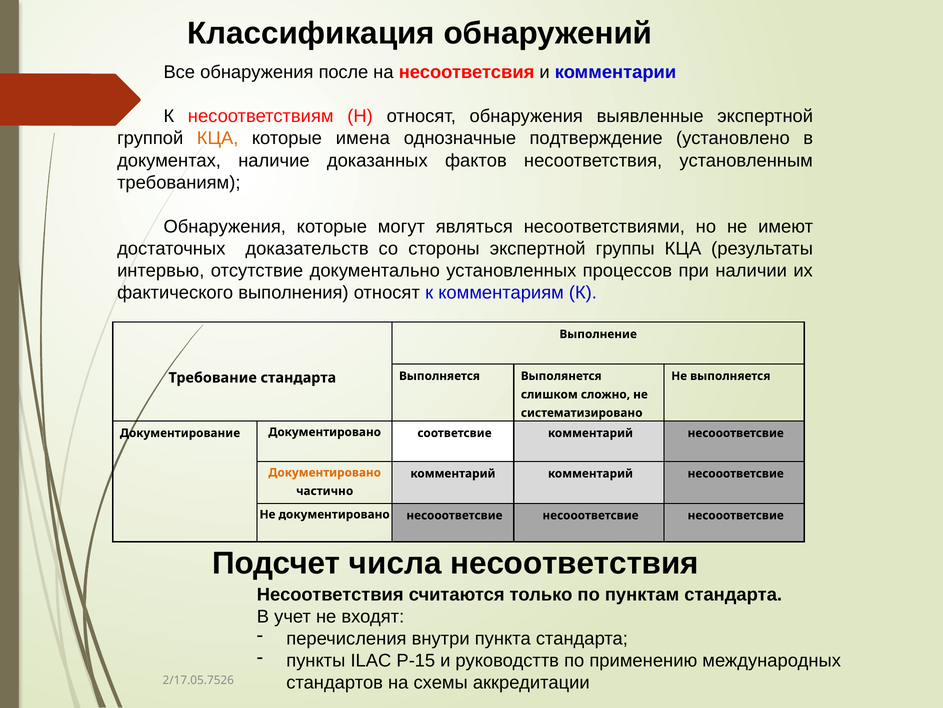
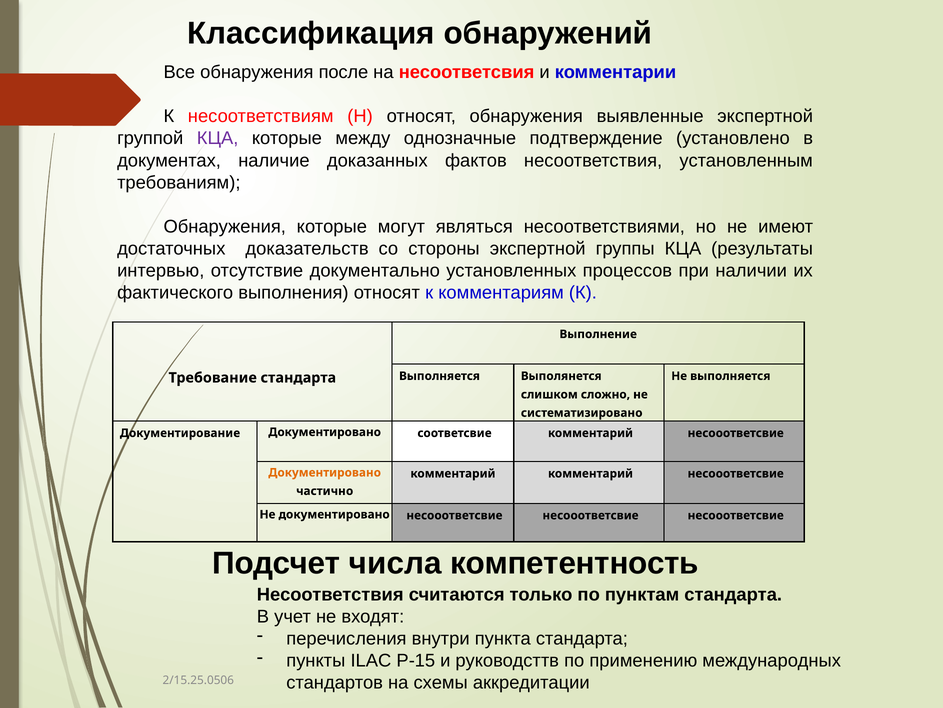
КЦА colour: orange -> purple (218, 138)
имена: имена -> между (363, 138)
числа несоответствия: несоответствия -> компетентность (575, 563)
2/17.05.7526: 2/17.05.7526 -> 2/15.25.0506 (198, 679)
